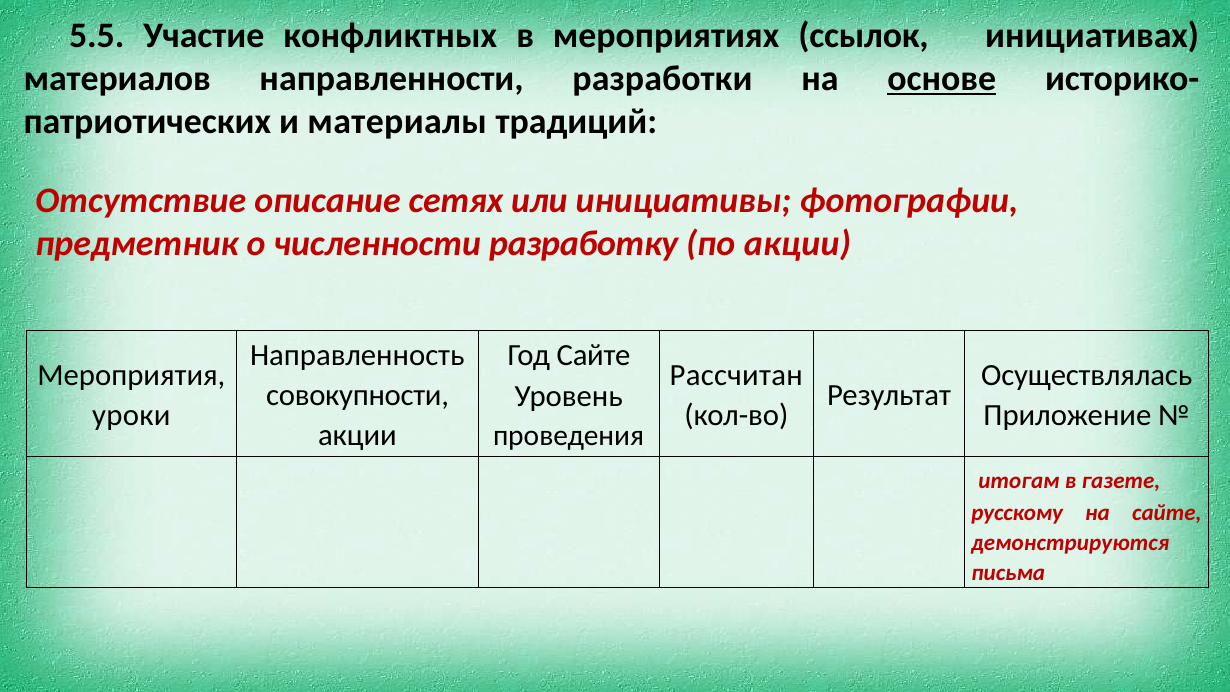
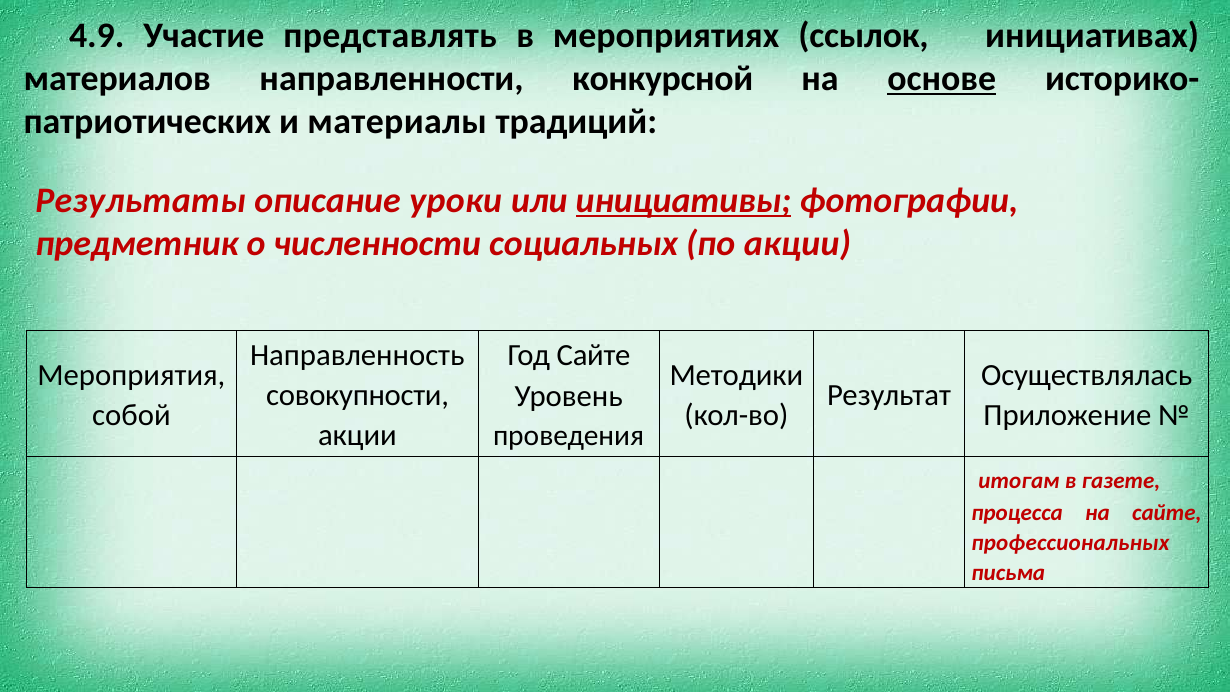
5.5: 5.5 -> 4.9 (97, 36)
конфликтных: конфликтных -> представлять (390, 36)
разработки: разработки -> конкурсной (663, 79)
Отсутствие: Отсутствие -> Результаты (141, 200)
сетях: сетях -> уроки (456, 200)
инициативы underline: none -> present (683, 200)
разработку: разработку -> социальных (584, 243)
Рассчитан: Рассчитан -> Методики (736, 375)
уроки: уроки -> собой (131, 415)
русскому: русскому -> процесса (1017, 513)
демонстрируются: демонстрируются -> профессиональных (1070, 543)
